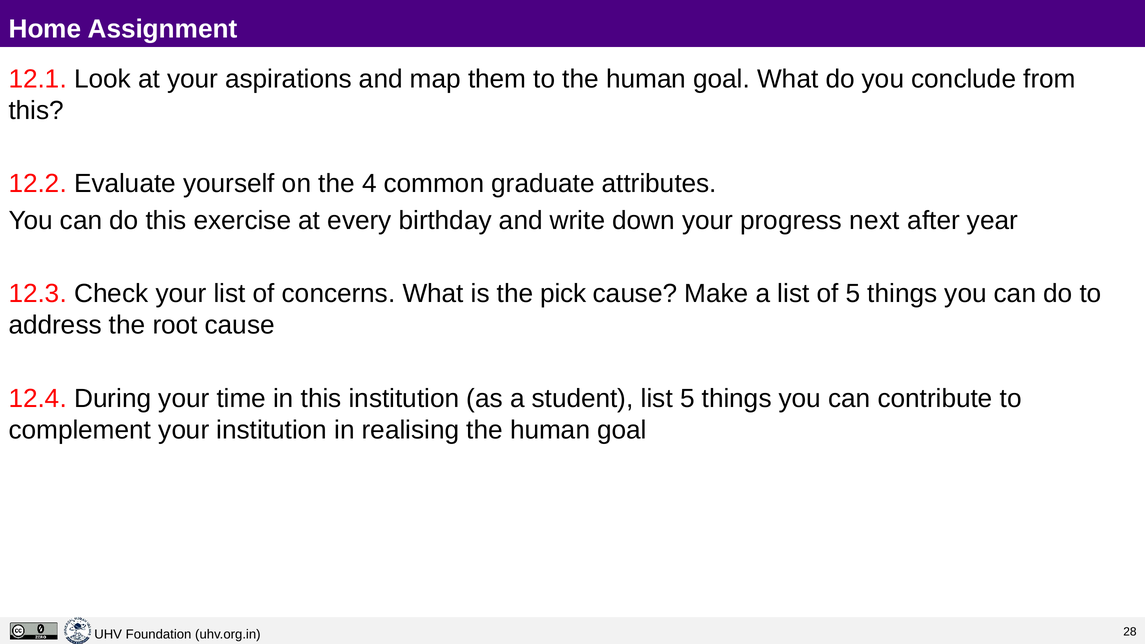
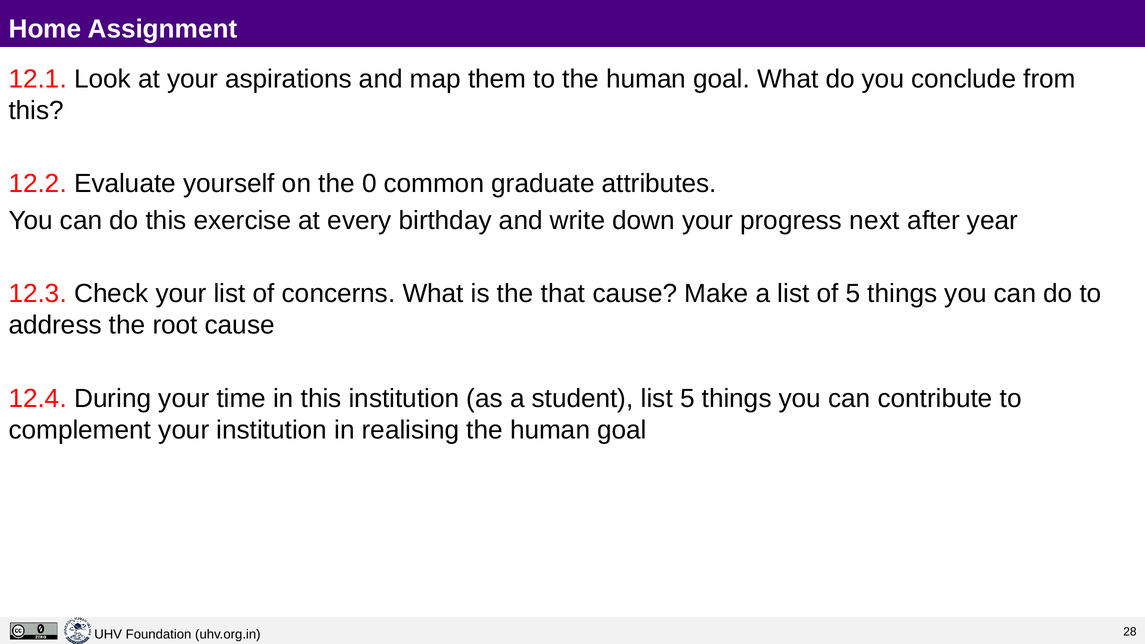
4: 4 -> 0 (369, 184)
pick: pick -> that (563, 294)
